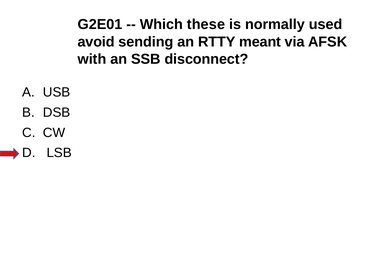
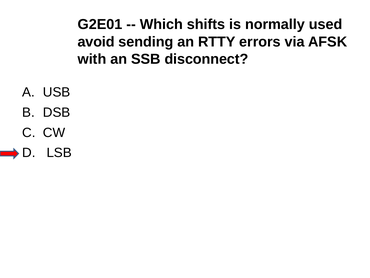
these: these -> shifts (206, 24)
meant: meant -> errors (260, 42)
